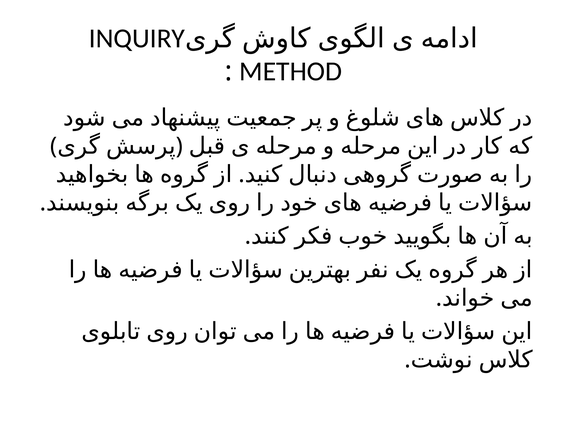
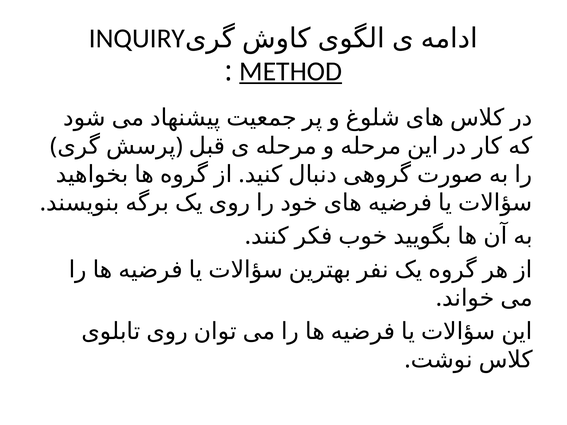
METHOD underline: none -> present (291, 71)
